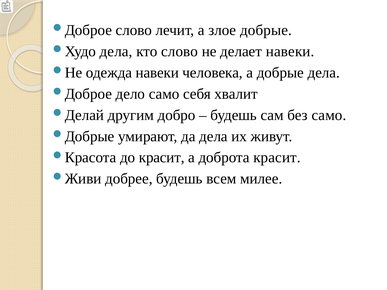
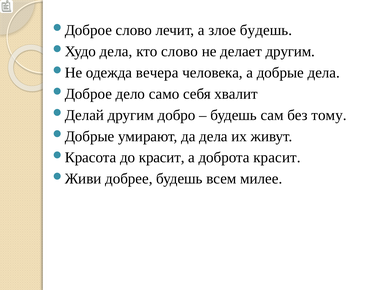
злое добрые: добрые -> будешь (266, 30)
делает навеки: навеки -> другим (290, 51)
одежда навеки: навеки -> вечера (157, 73)
без само: само -> тому (329, 115)
